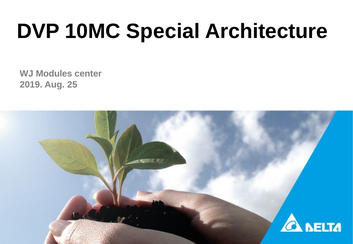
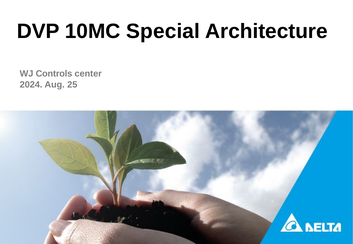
Modules: Modules -> Controls (54, 74)
2019: 2019 -> 2024 (31, 85)
